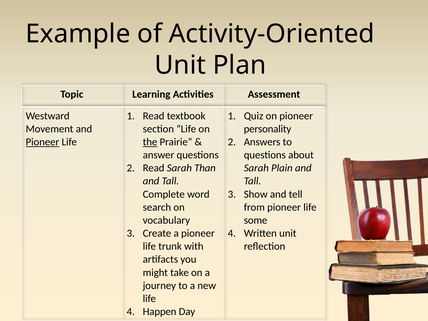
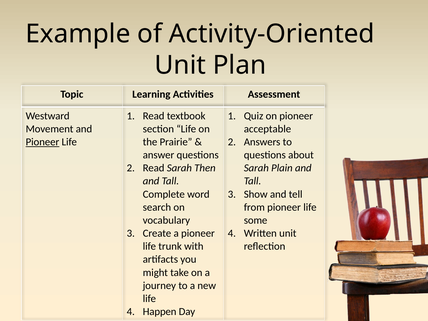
personality: personality -> acceptable (267, 129)
the underline: present -> none (150, 142)
Than: Than -> Then (205, 168)
